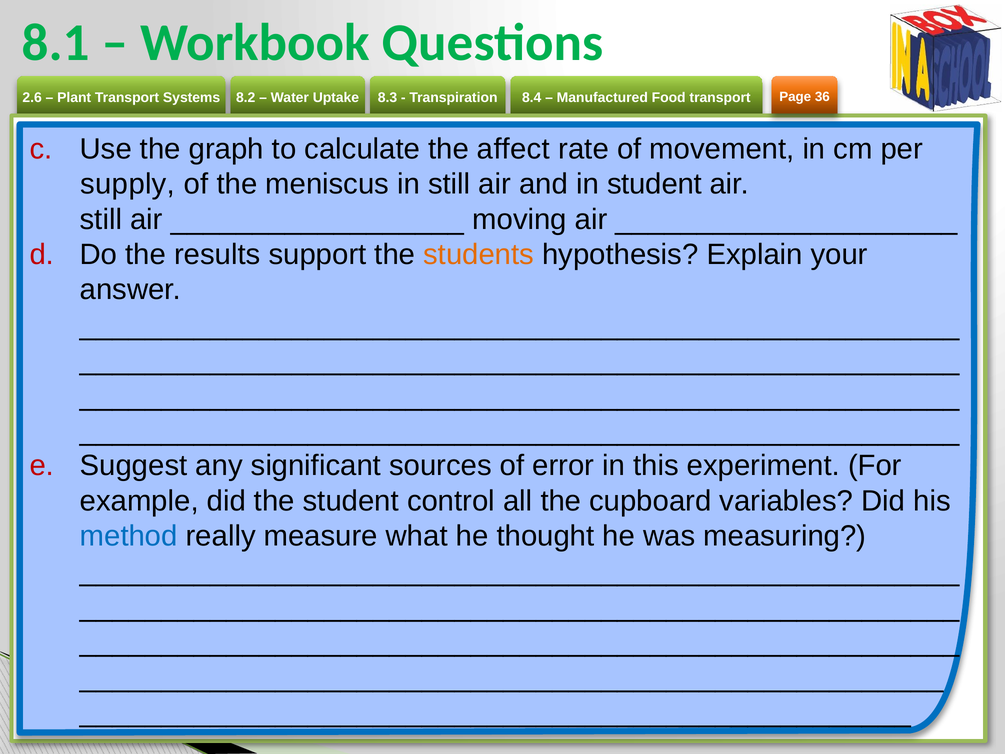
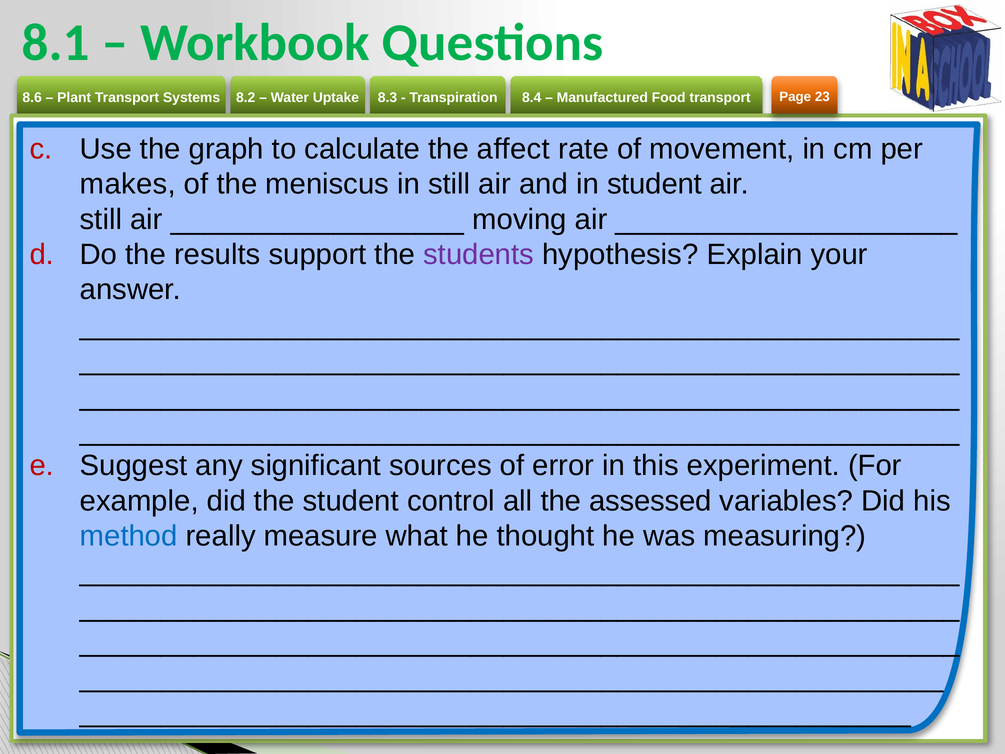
36: 36 -> 23 (822, 97)
2.6: 2.6 -> 8.6 (32, 98)
supply: supply -> makes (128, 184)
students colour: orange -> purple (479, 255)
cupboard: cupboard -> assessed (650, 501)
